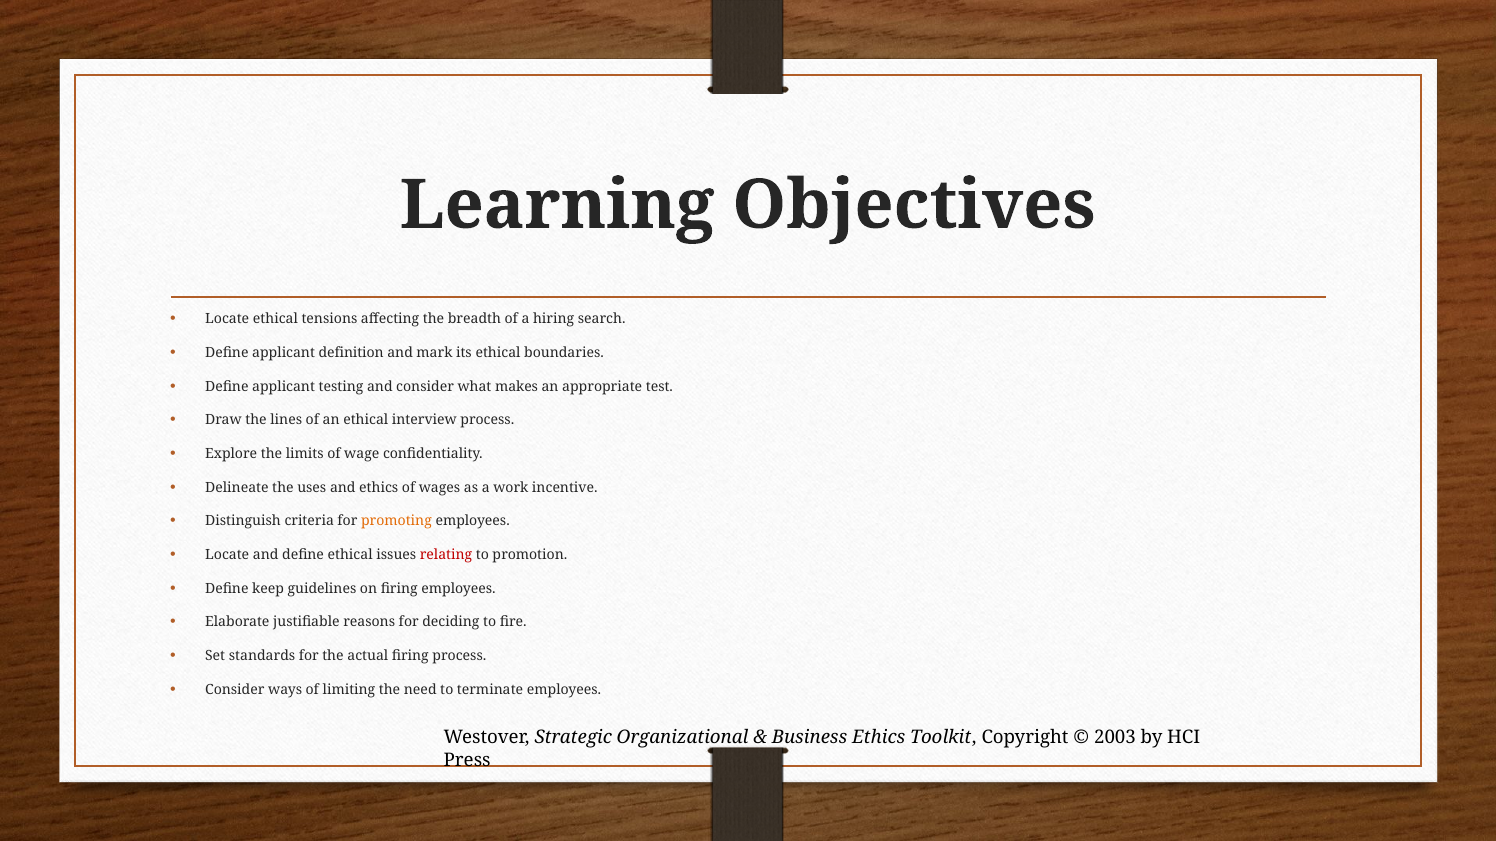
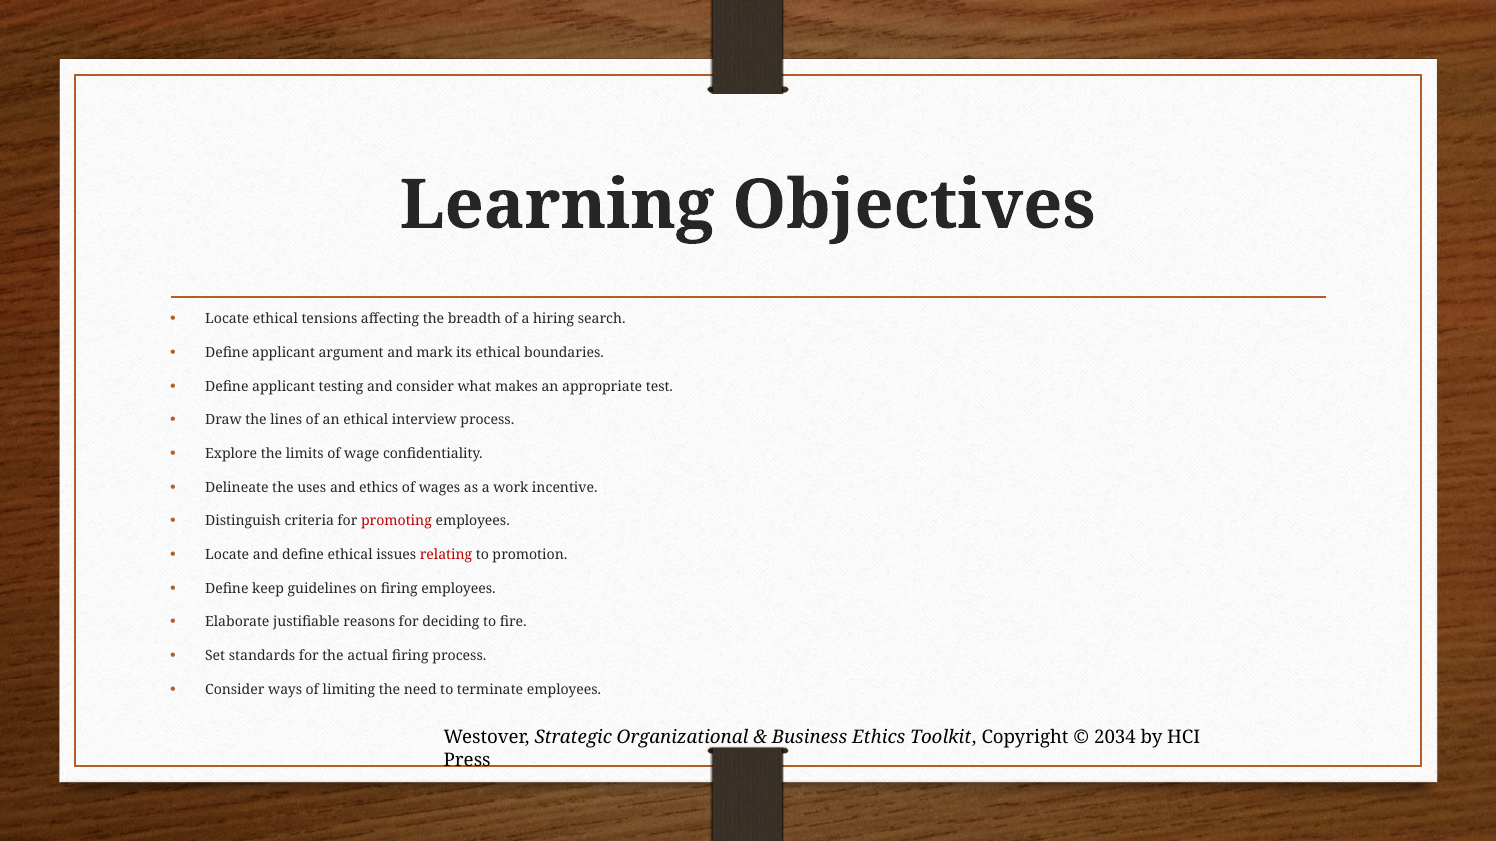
definition: definition -> argument (351, 353)
promoting colour: orange -> red (396, 522)
2003: 2003 -> 2034 (1115, 738)
